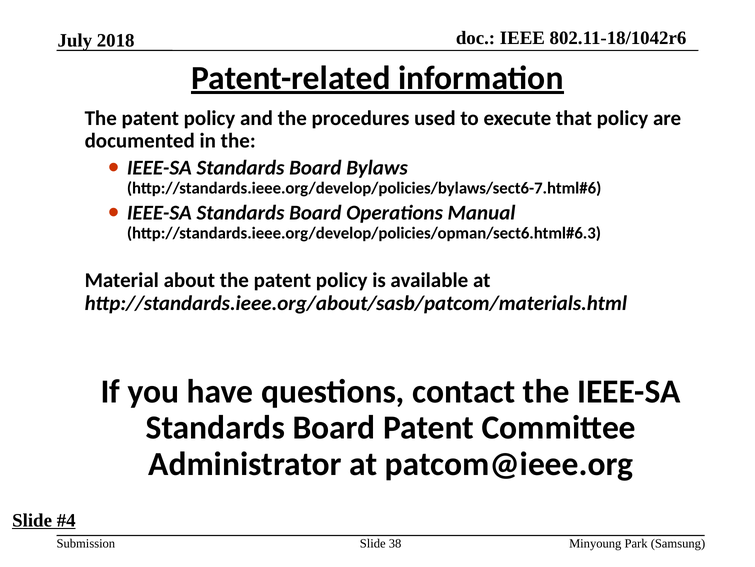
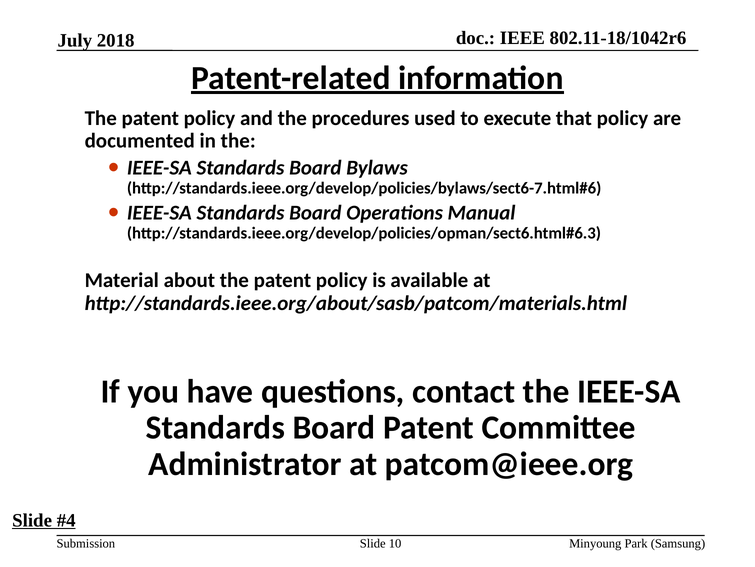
38: 38 -> 10 (395, 543)
